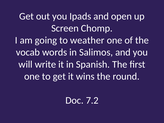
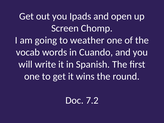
Salimos: Salimos -> Cuando (96, 52)
